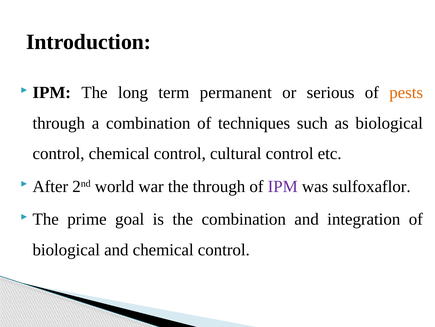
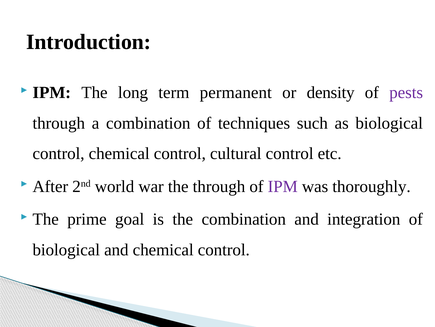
serious: serious -> density (331, 92)
pests colour: orange -> purple (406, 92)
sulfoxaflor: sulfoxaflor -> thoroughly (372, 186)
